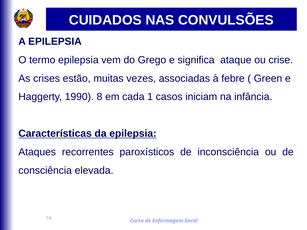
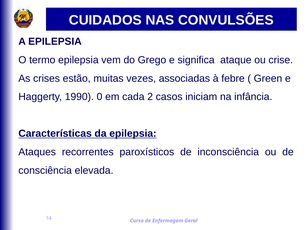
8: 8 -> 0 (100, 97)
1: 1 -> 2 (150, 97)
